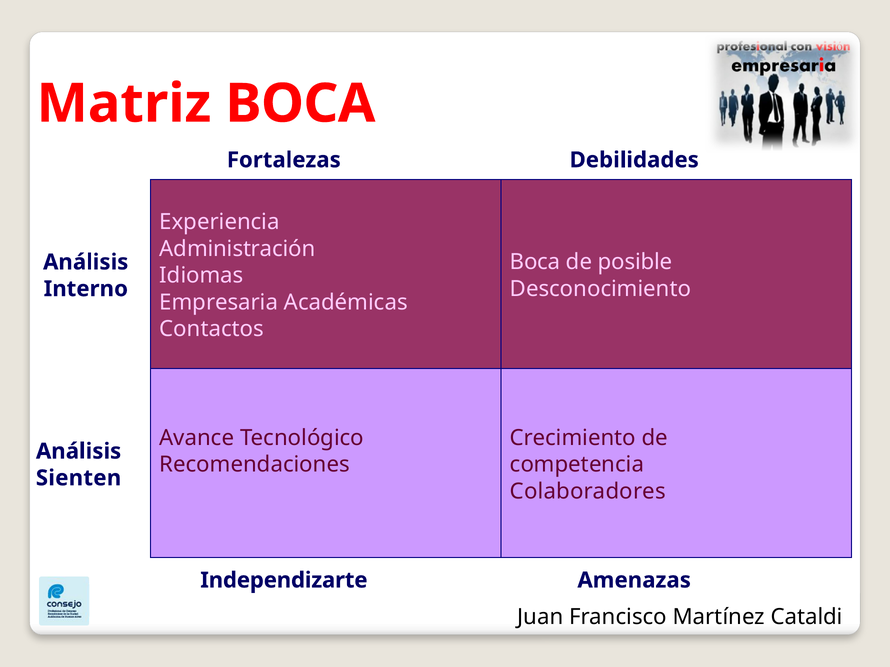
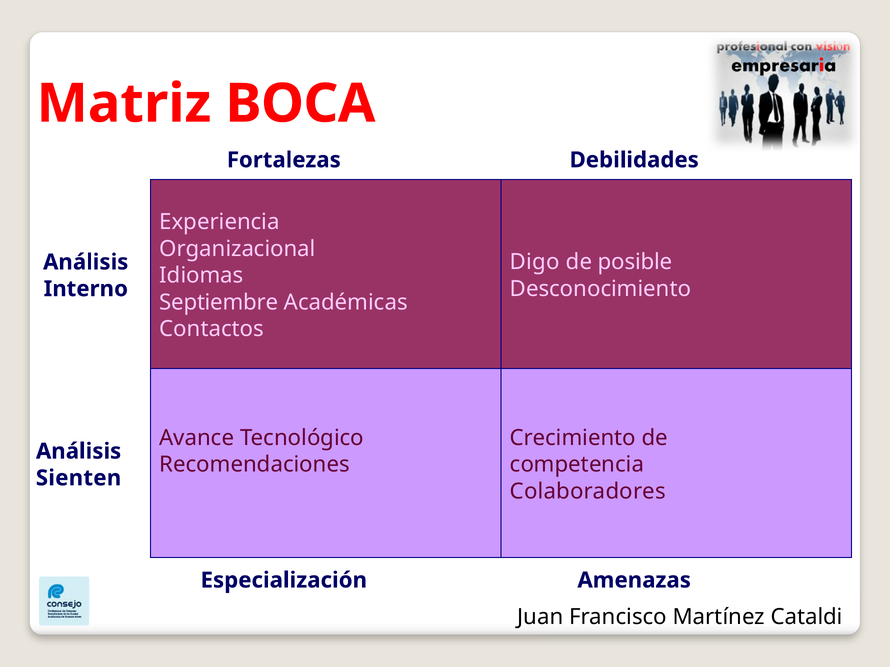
Administración: Administración -> Organizacional (237, 249)
Boca: Boca -> Digo (535, 262)
Empresaria: Empresaria -> Septiembre (219, 302)
Independizarte: Independizarte -> Especialización (284, 581)
